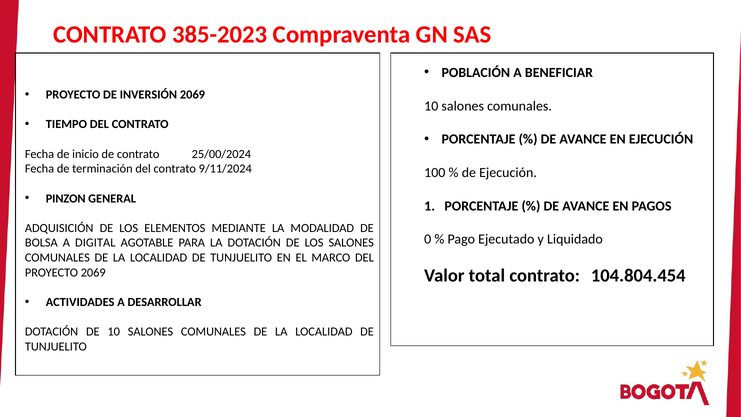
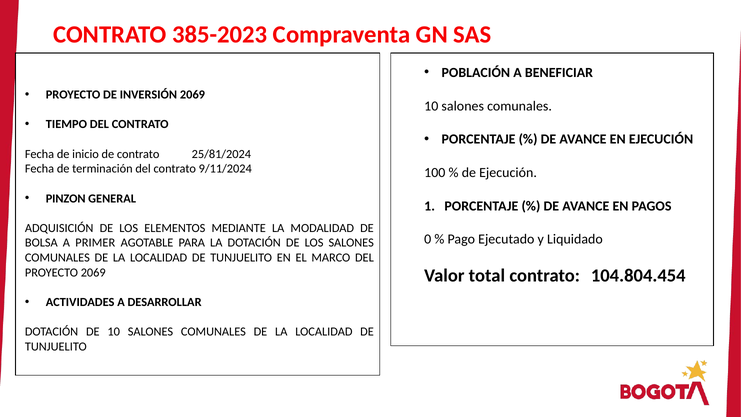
25/00/2024: 25/00/2024 -> 25/81/2024 (221, 154)
DIGITAL: DIGITAL -> PRIMER (95, 243)
